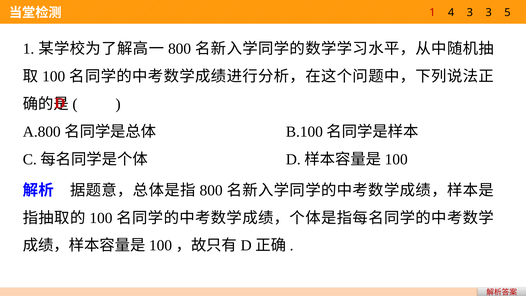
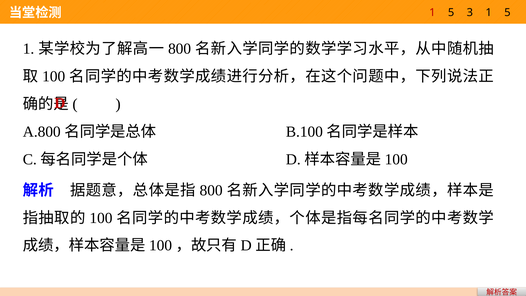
4: 4 -> 5 (451, 12)
3 3: 3 -> 1 (489, 12)
